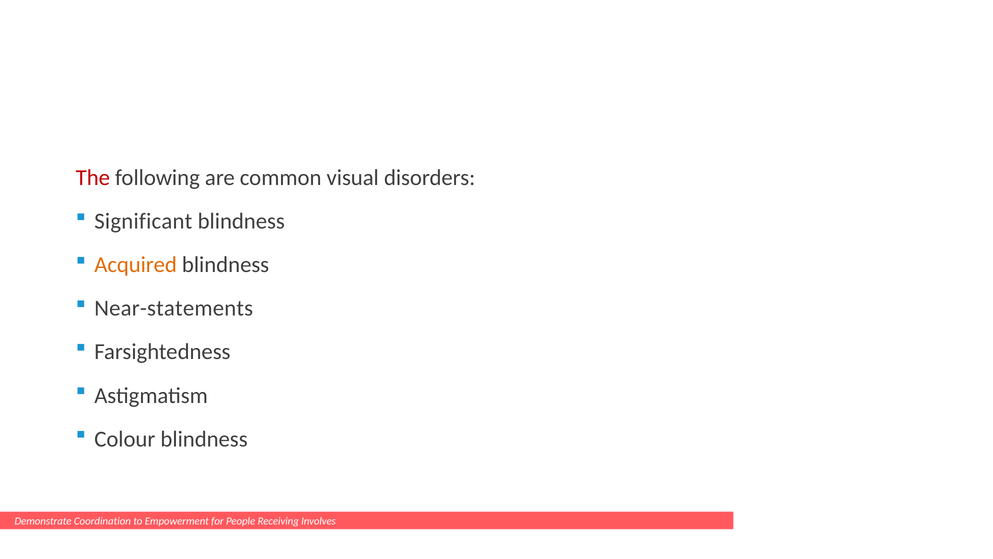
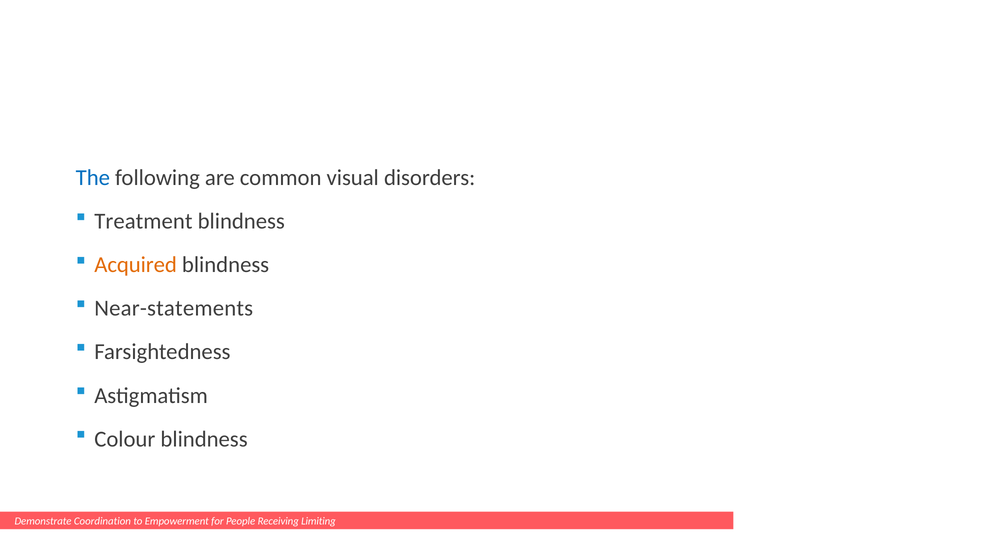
The colour: red -> blue (93, 178)
Significant: Significant -> Treatment (143, 221)
Involves: Involves -> Limiting (318, 521)
